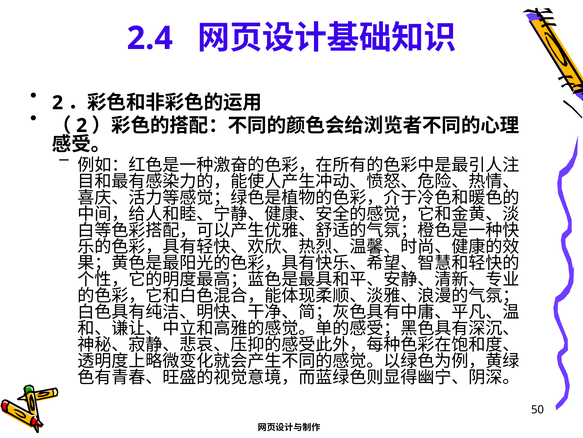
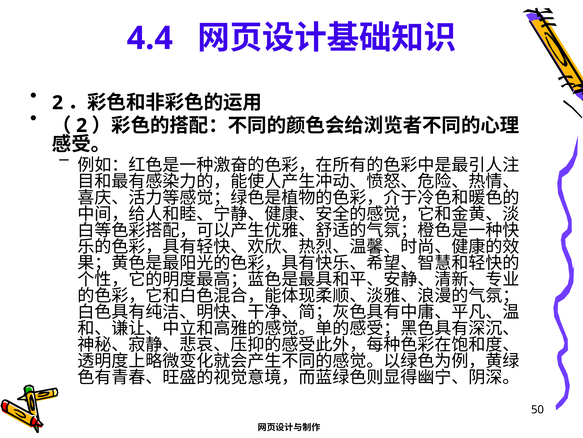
2.4: 2.4 -> 4.4 (150, 38)
